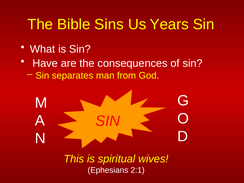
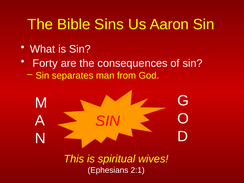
Years: Years -> Aaron (169, 24)
Have: Have -> Forty (45, 63)
